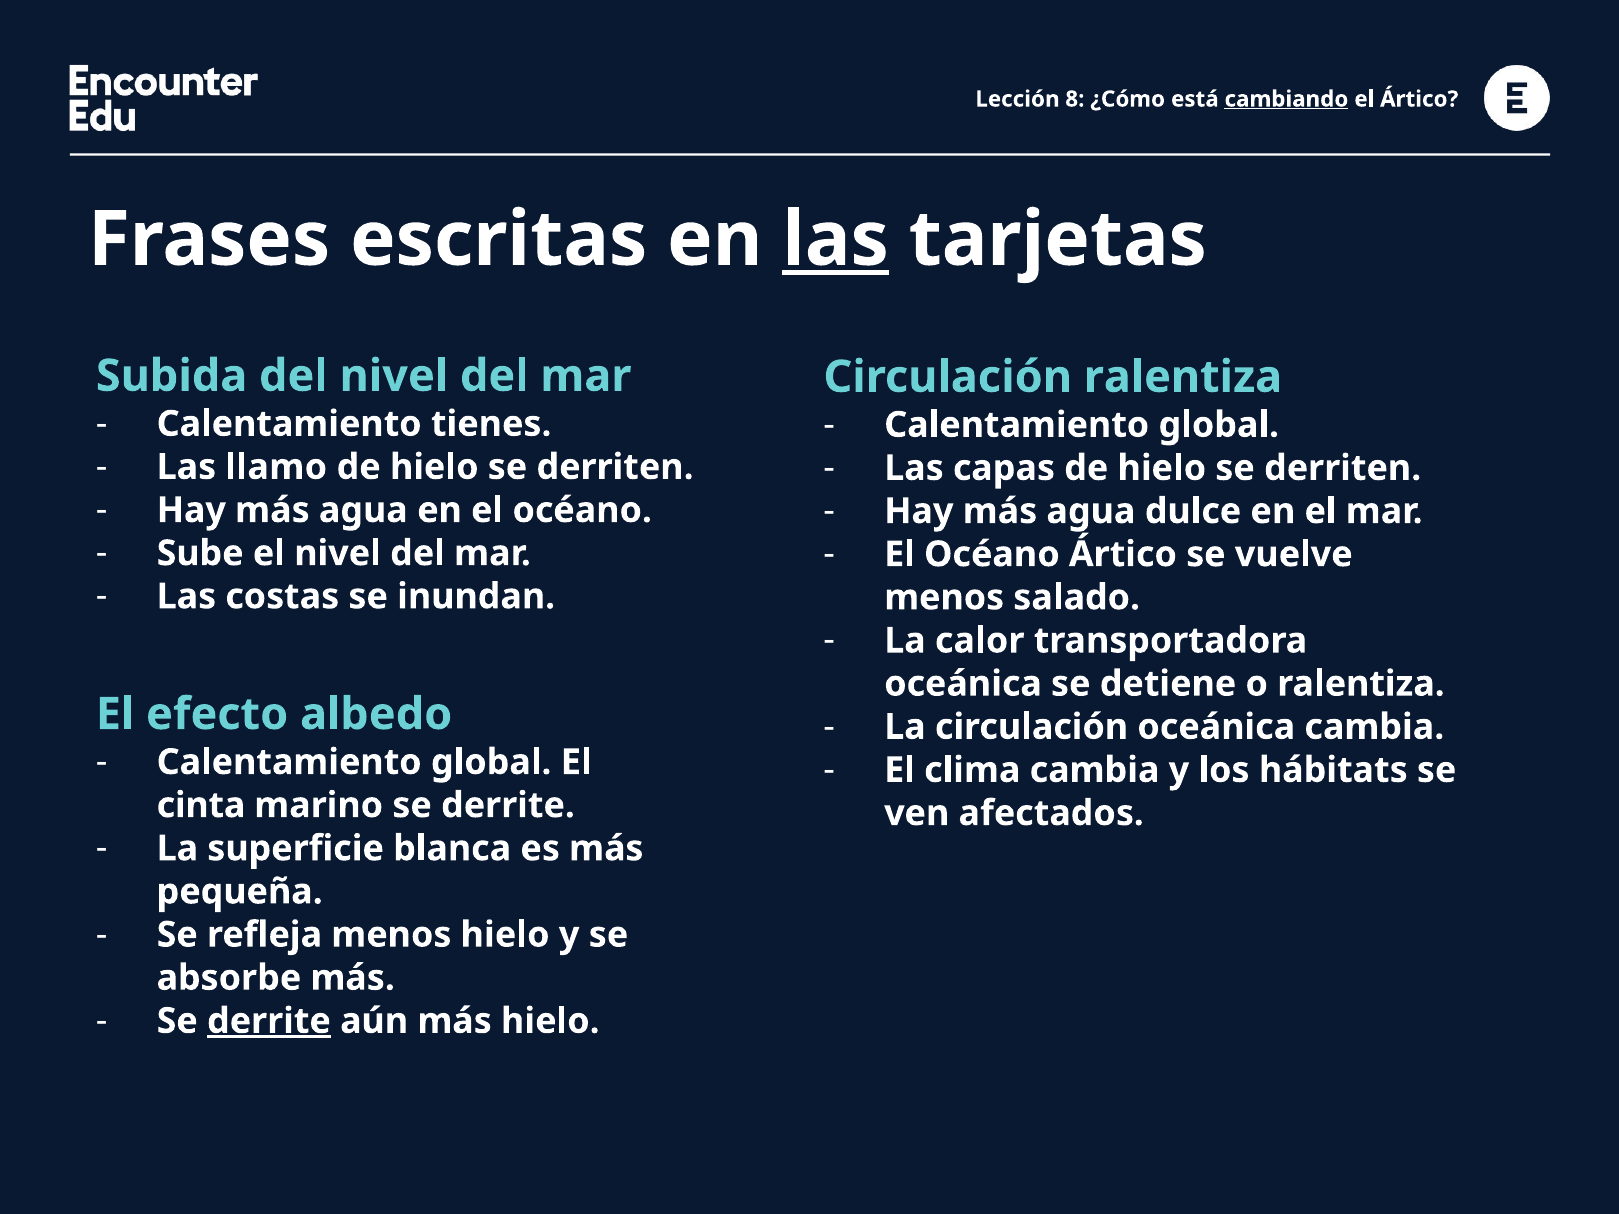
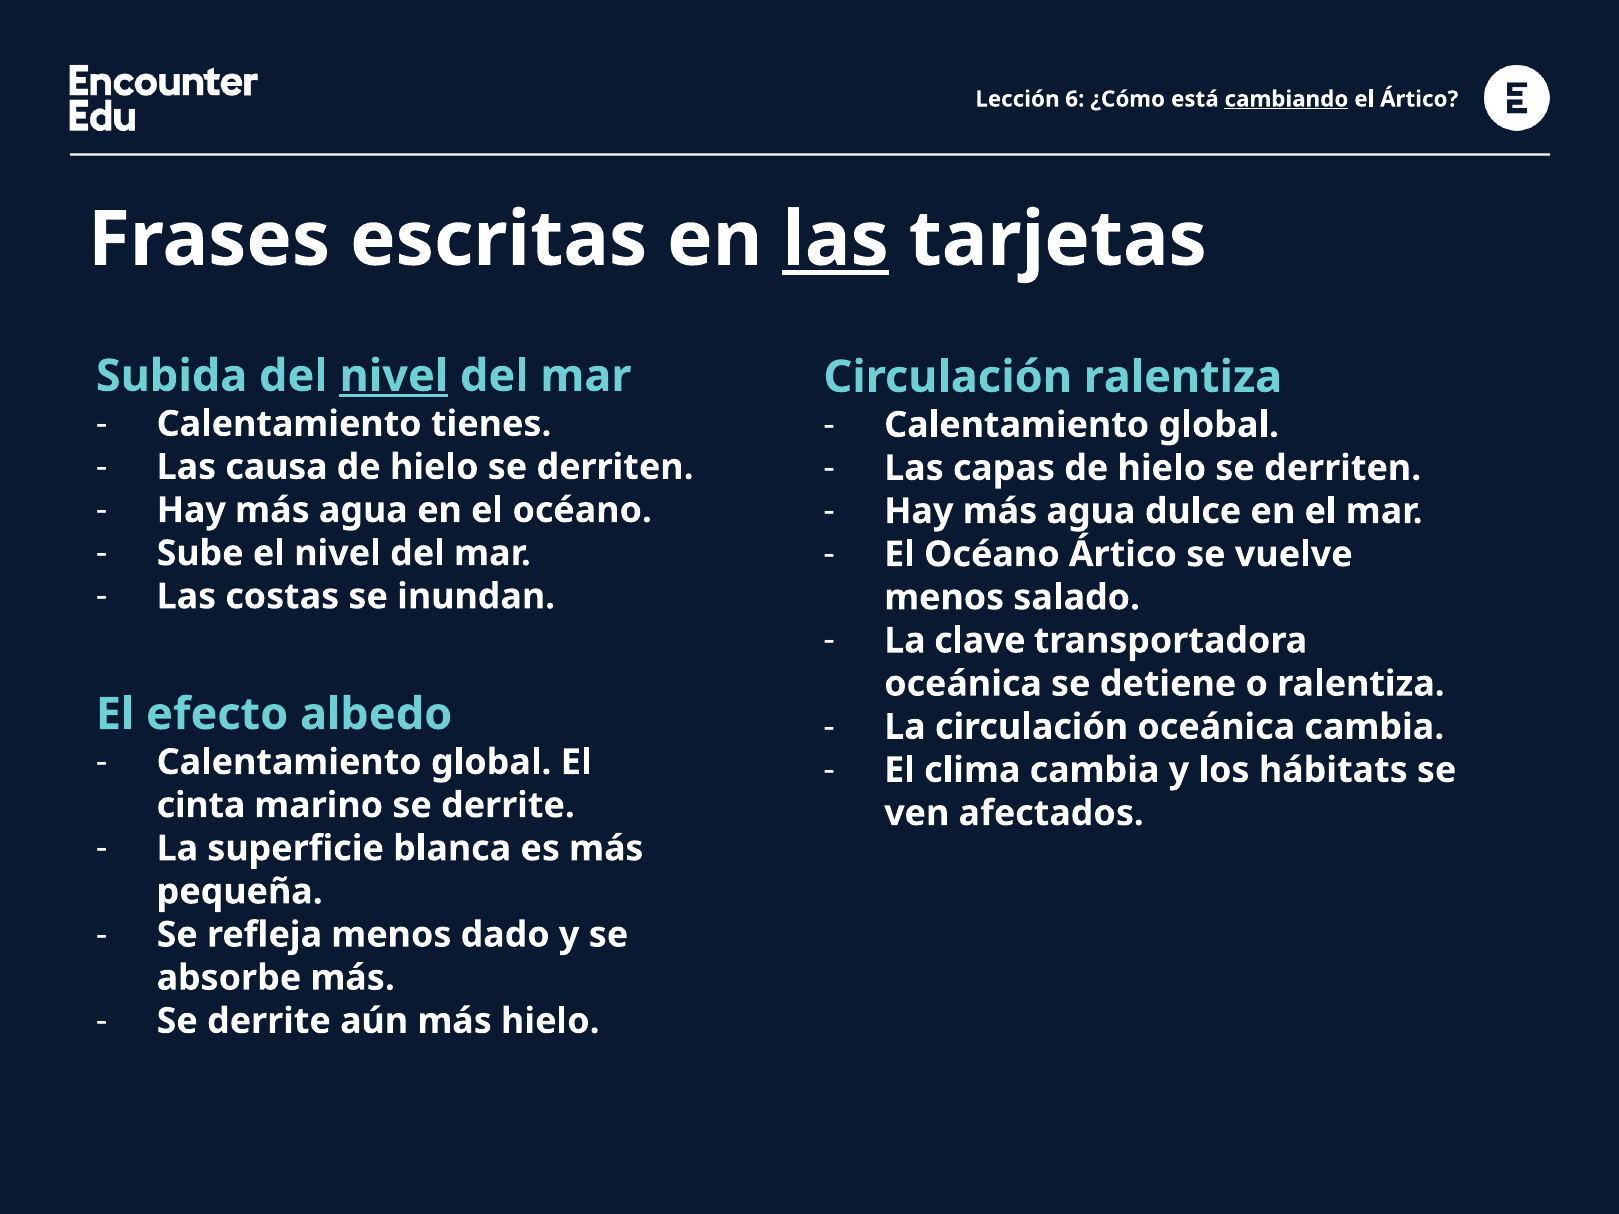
8: 8 -> 6 (1075, 99)
nivel underline: none -> present (394, 376)
llamo: llamo -> causa (276, 467)
calor: calor -> clave (980, 641)
menos hielo: hielo -> dado (505, 935)
derrite underline: present -> none (269, 1021)
